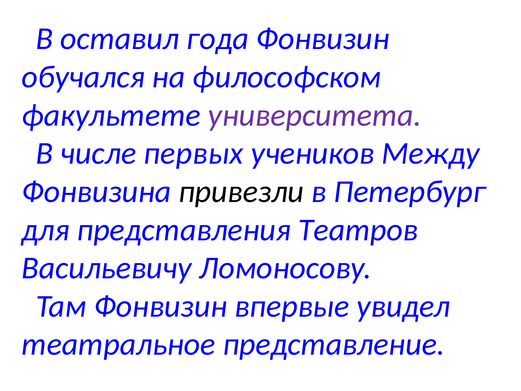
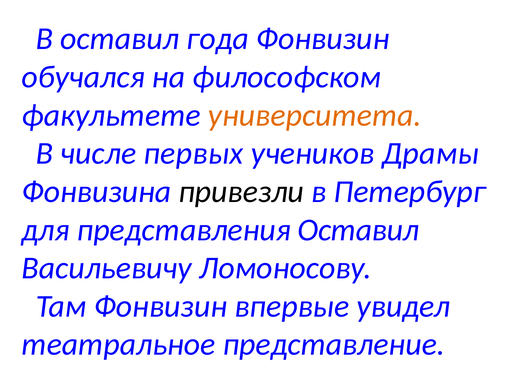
университета colour: purple -> orange (315, 115)
Между: Между -> Драмы (430, 153)
представления Театров: Театров -> Оставил (358, 230)
